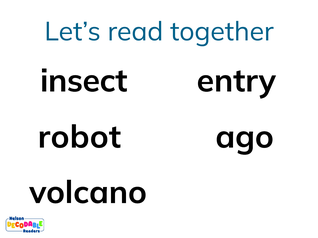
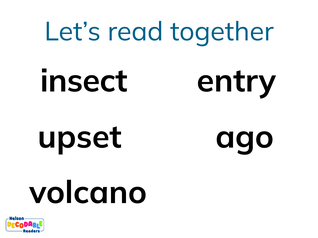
robot: robot -> upset (80, 137)
